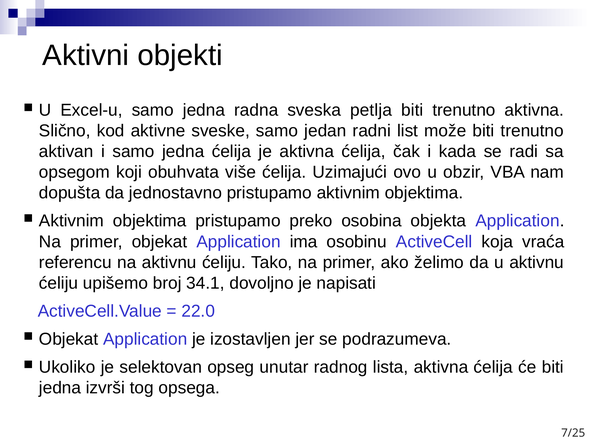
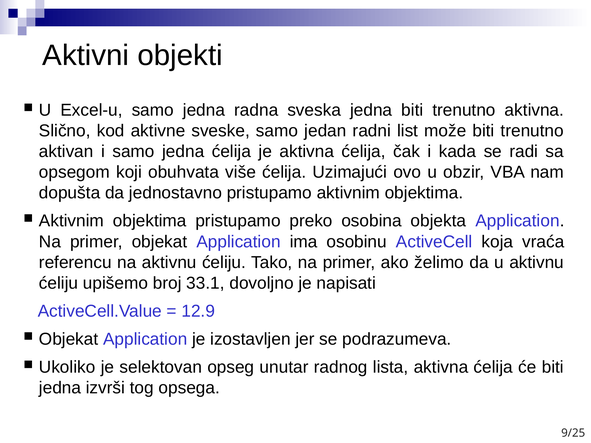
sveska petlja: petlja -> jedna (371, 110)
34.1: 34.1 -> 33.1 (205, 283)
22.0: 22.0 -> 12.9 (198, 311)
7/25: 7/25 -> 9/25 (573, 433)
